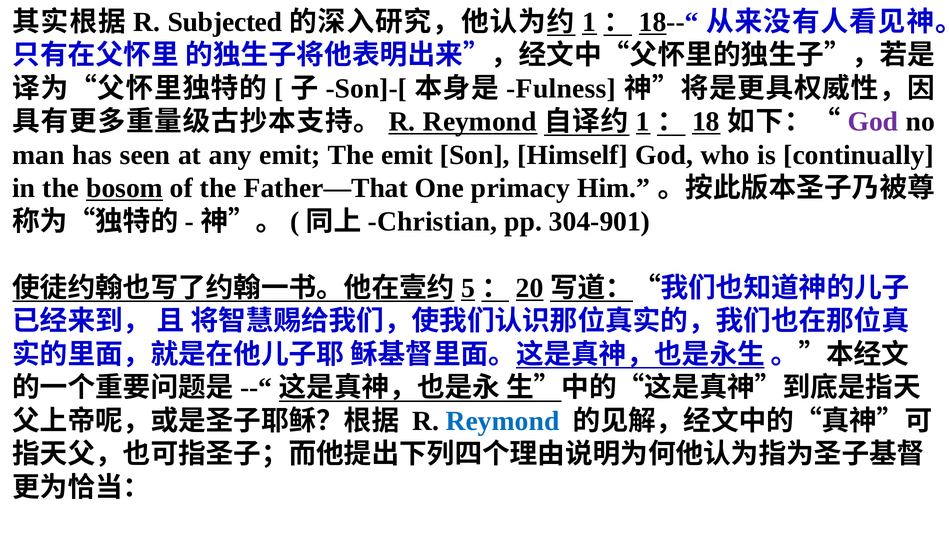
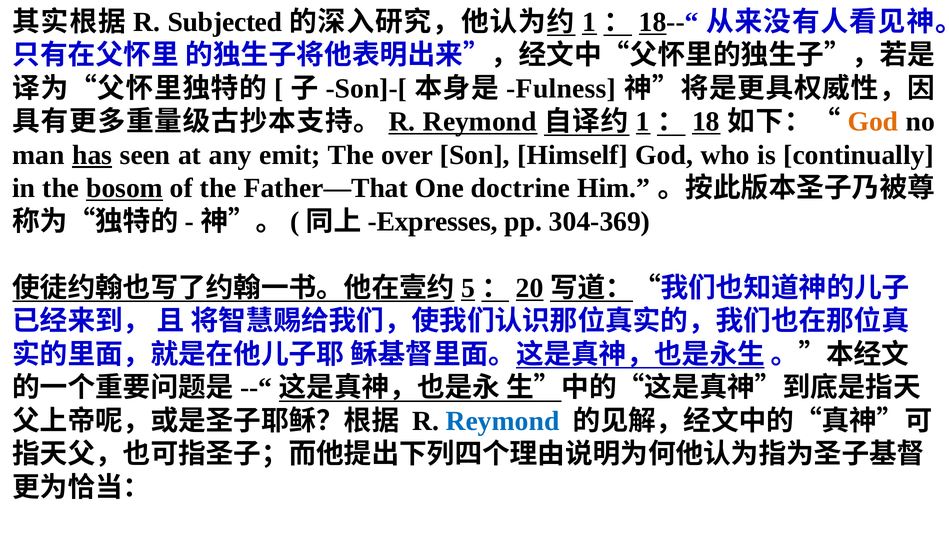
God colour: purple -> orange (873, 122)
has underline: none -> present (92, 155)
The emit: emit -> over (407, 155)
primacy: primacy -> doctrine (521, 188)
Christian: Christian -> Expresses (433, 221)
304-901: 304-901 -> 304-369 (600, 221)
